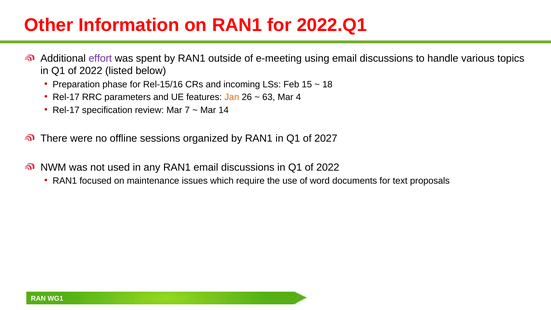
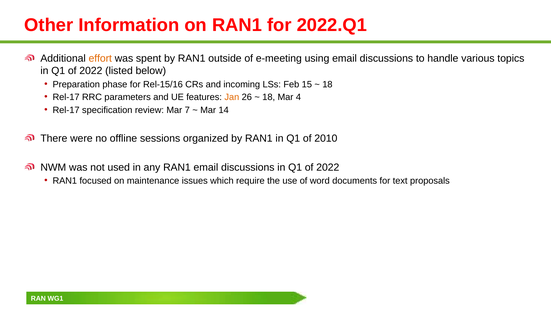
effort colour: purple -> orange (100, 58)
63: 63 -> 18 (269, 97)
2027: 2027 -> 2010 (326, 138)
